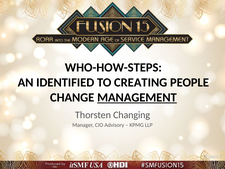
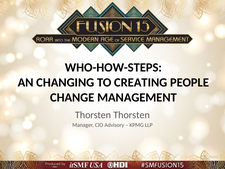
IDENTIFIED: IDENTIFIED -> CHANGING (65, 82)
MANAGEMENT underline: present -> none (137, 97)
Thorsten Changing: Changing -> Thorsten (132, 115)
